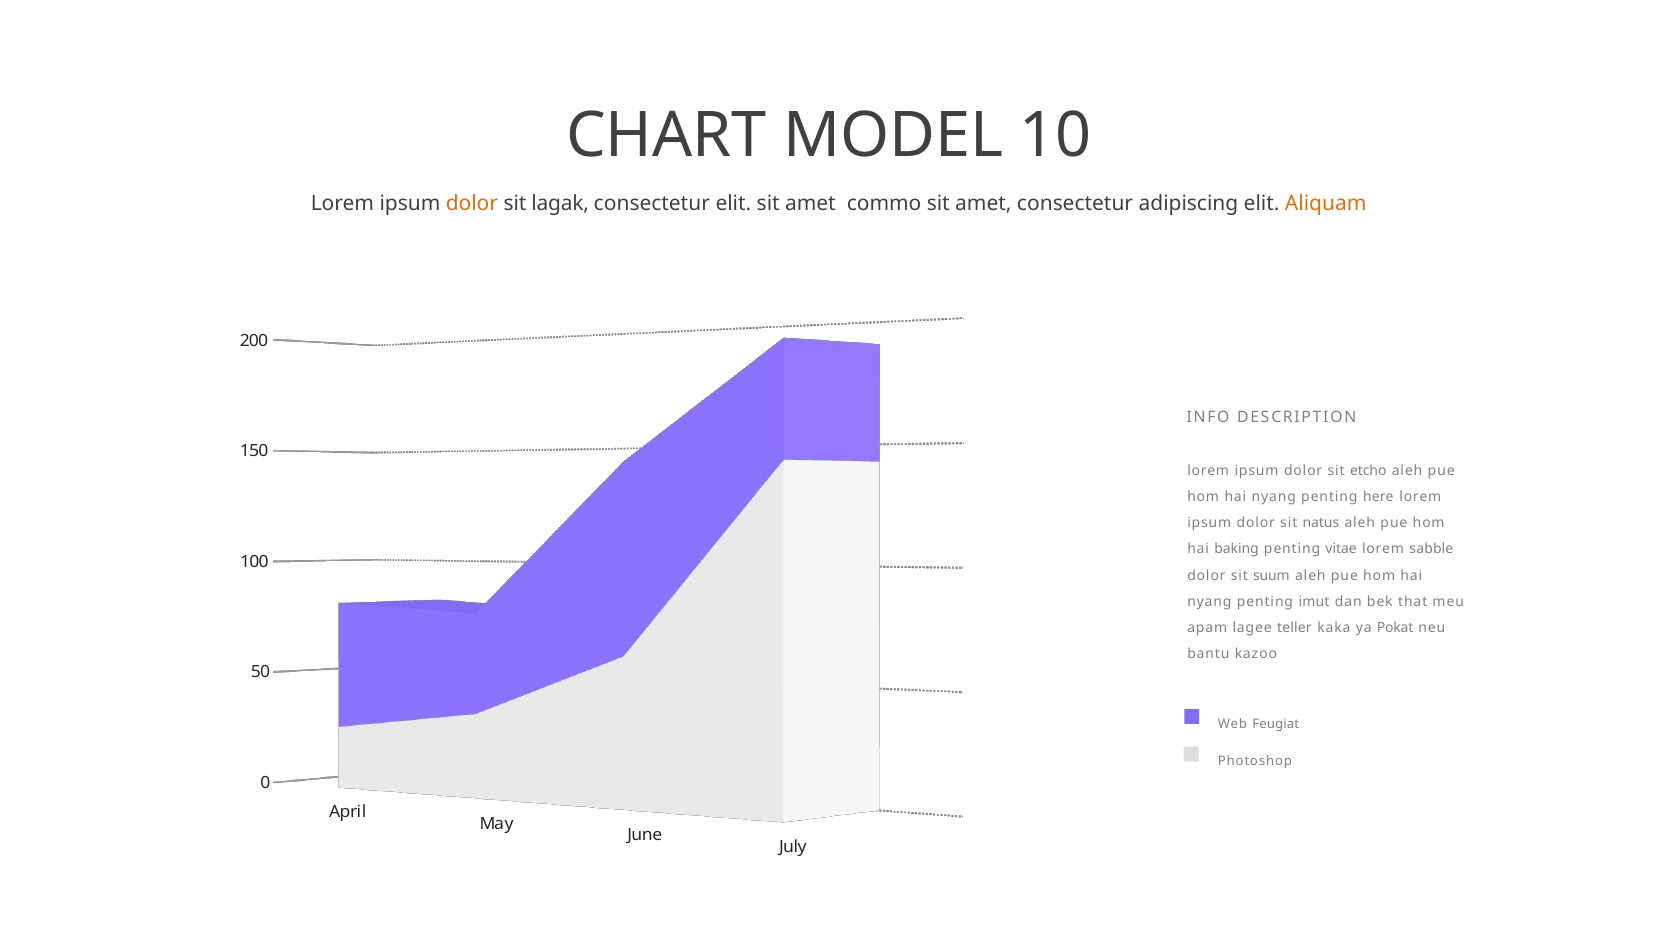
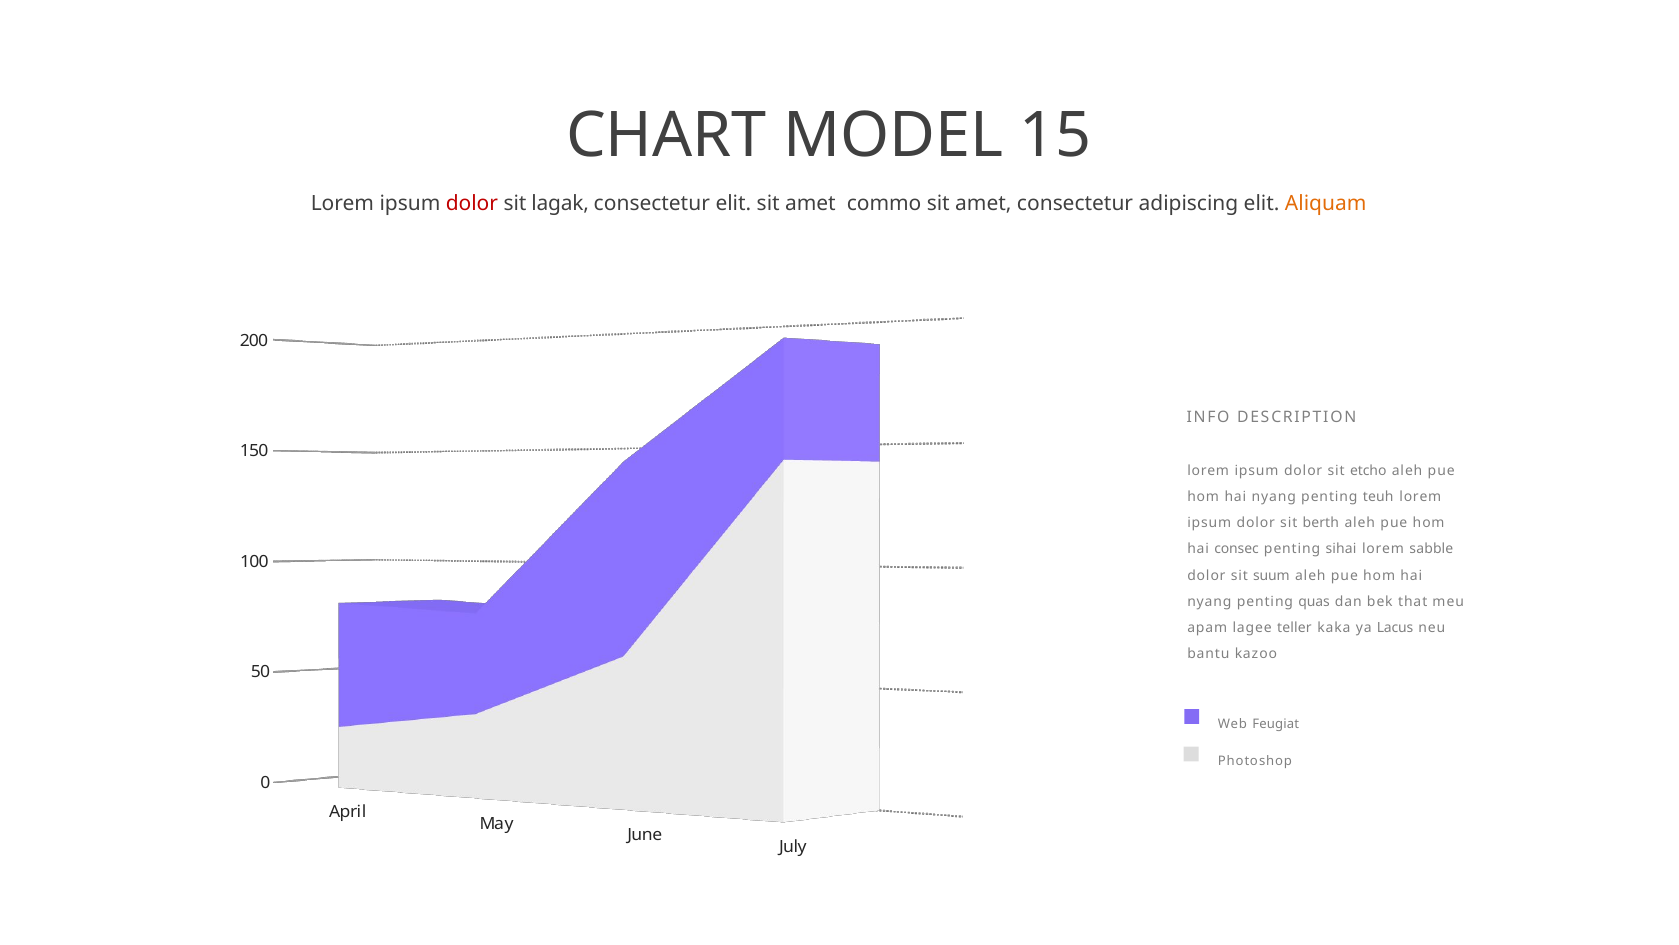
10: 10 -> 15 (1056, 136)
dolor colour: orange -> red (472, 203)
here: here -> teuh (1378, 496)
natus: natus -> berth (1321, 523)
baking: baking -> consec (1237, 549)
vitae: vitae -> sihai (1341, 549)
imut: imut -> quas (1314, 601)
Pokat: Pokat -> Lacus (1395, 628)
